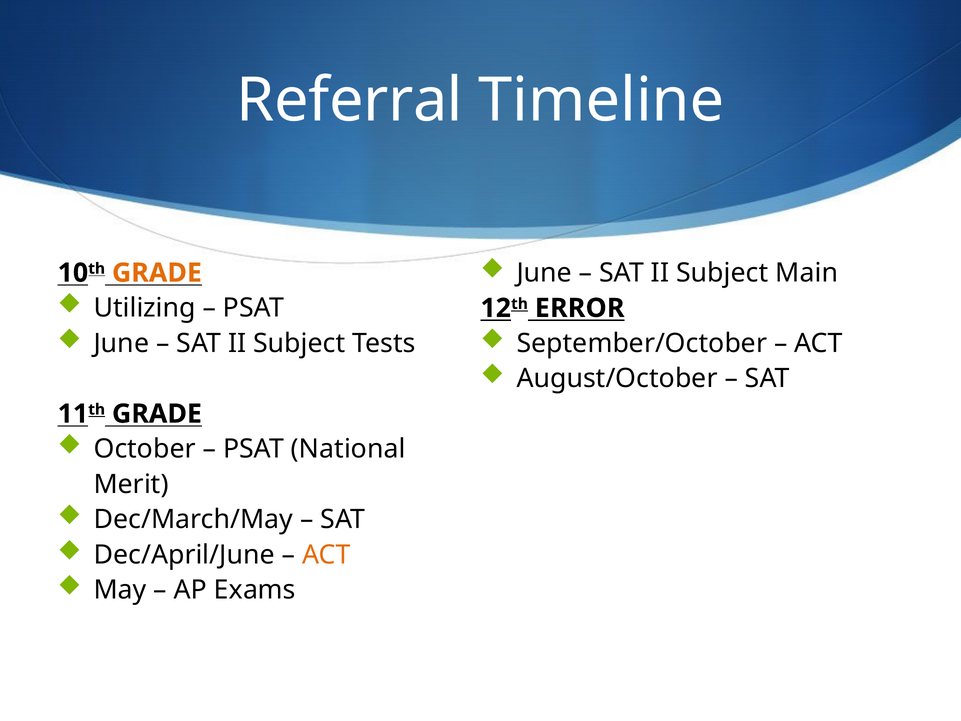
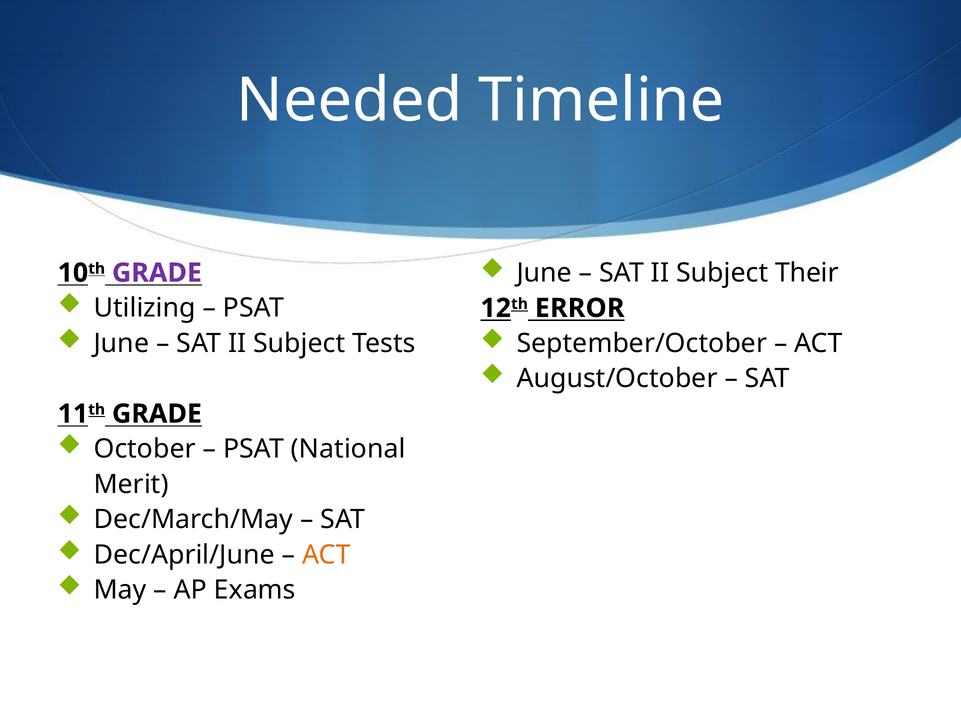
Referral: Referral -> Needed (349, 101)
Main: Main -> Their (807, 273)
GRADE colour: orange -> purple (157, 273)
